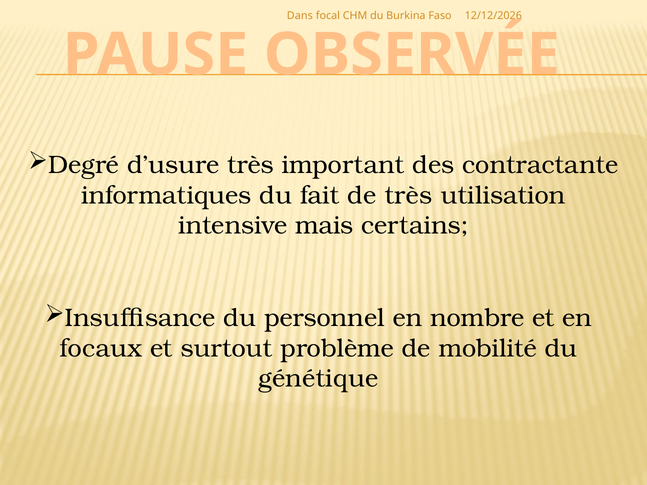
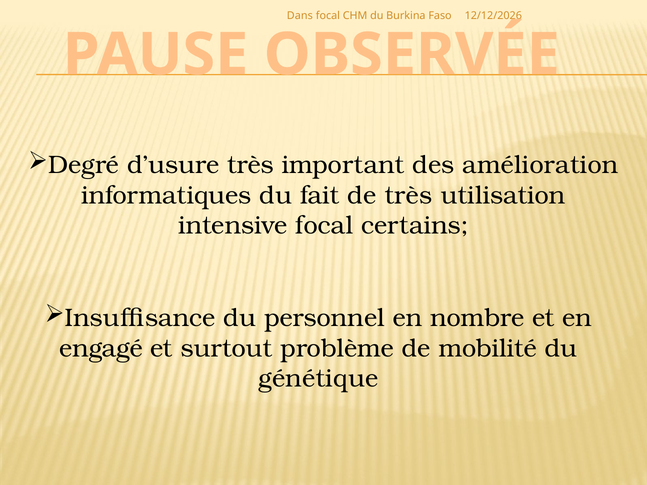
contractante: contractante -> amélioration (540, 165)
intensive mais: mais -> focal (324, 226)
focaux: focaux -> engagé (101, 348)
